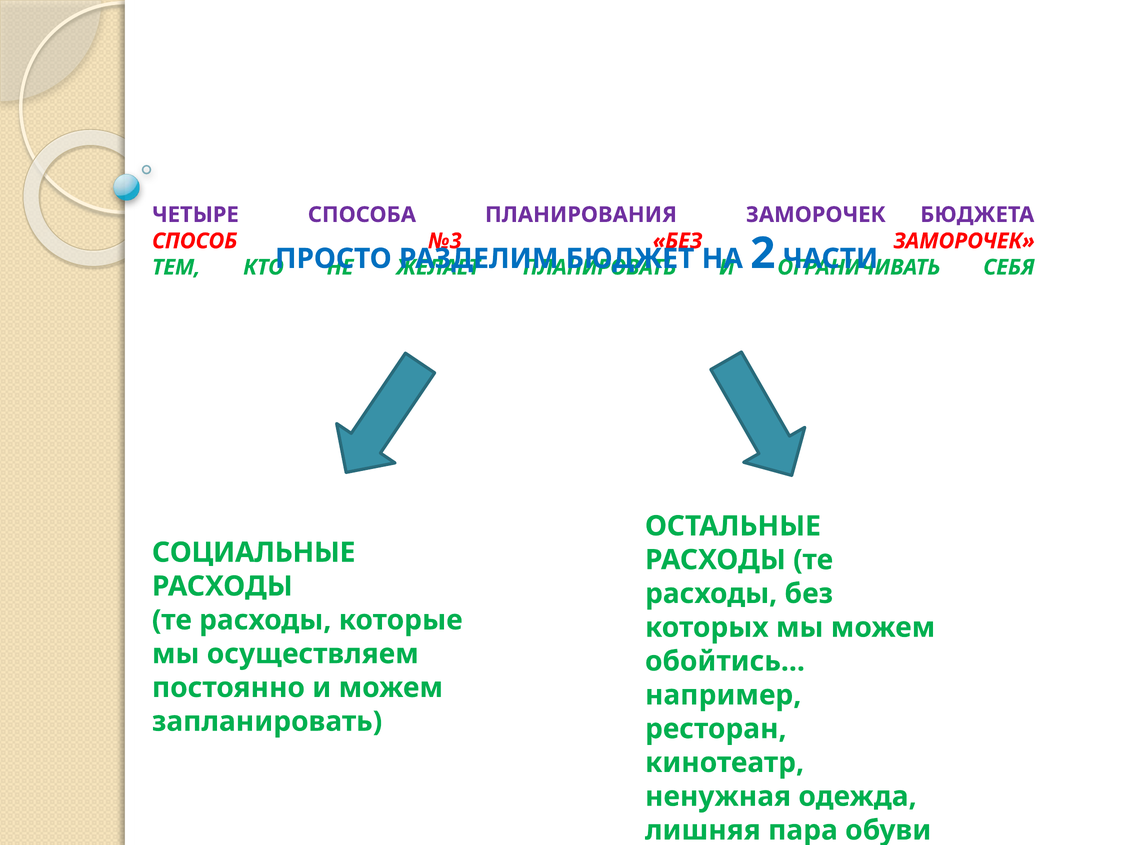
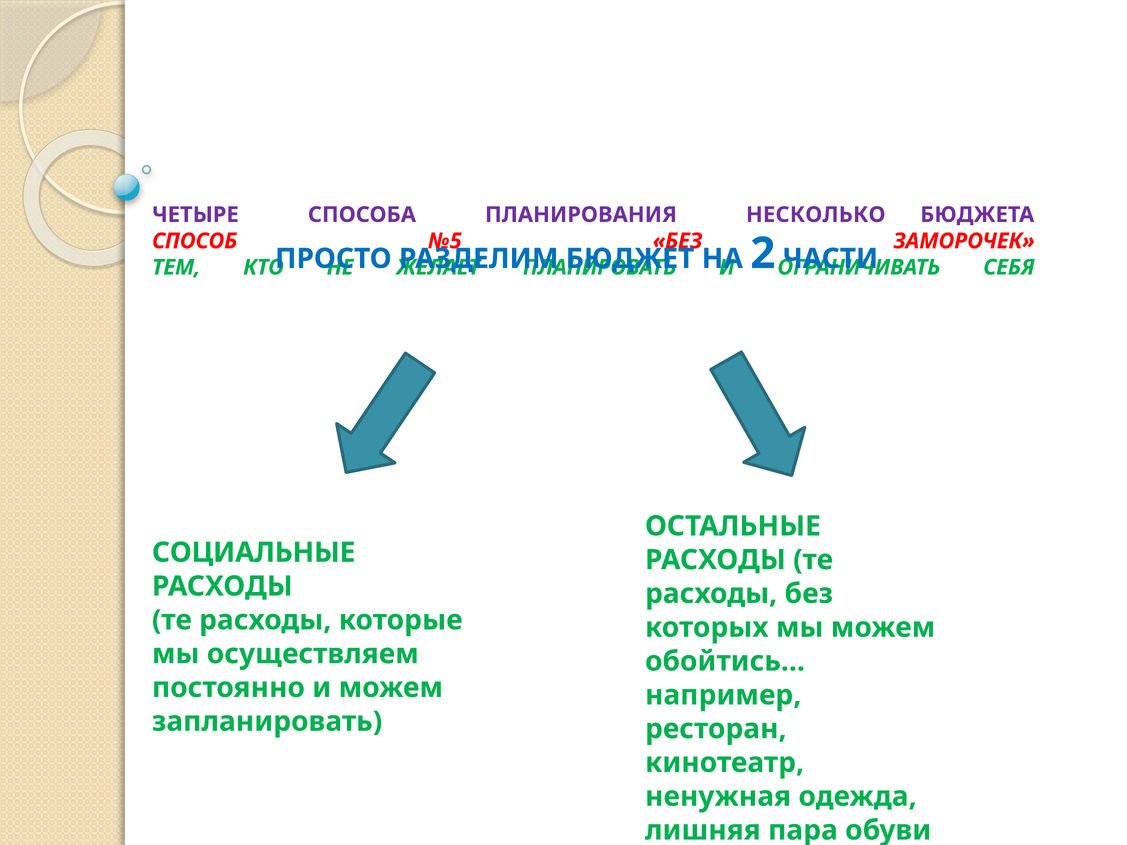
ПЛАНИРОВАНИЯ ЗАМОРОЧЕК: ЗАМОРОЧЕК -> НЕСКОЛЬКО (816, 215)
№3: №3 -> №5 (445, 241)
